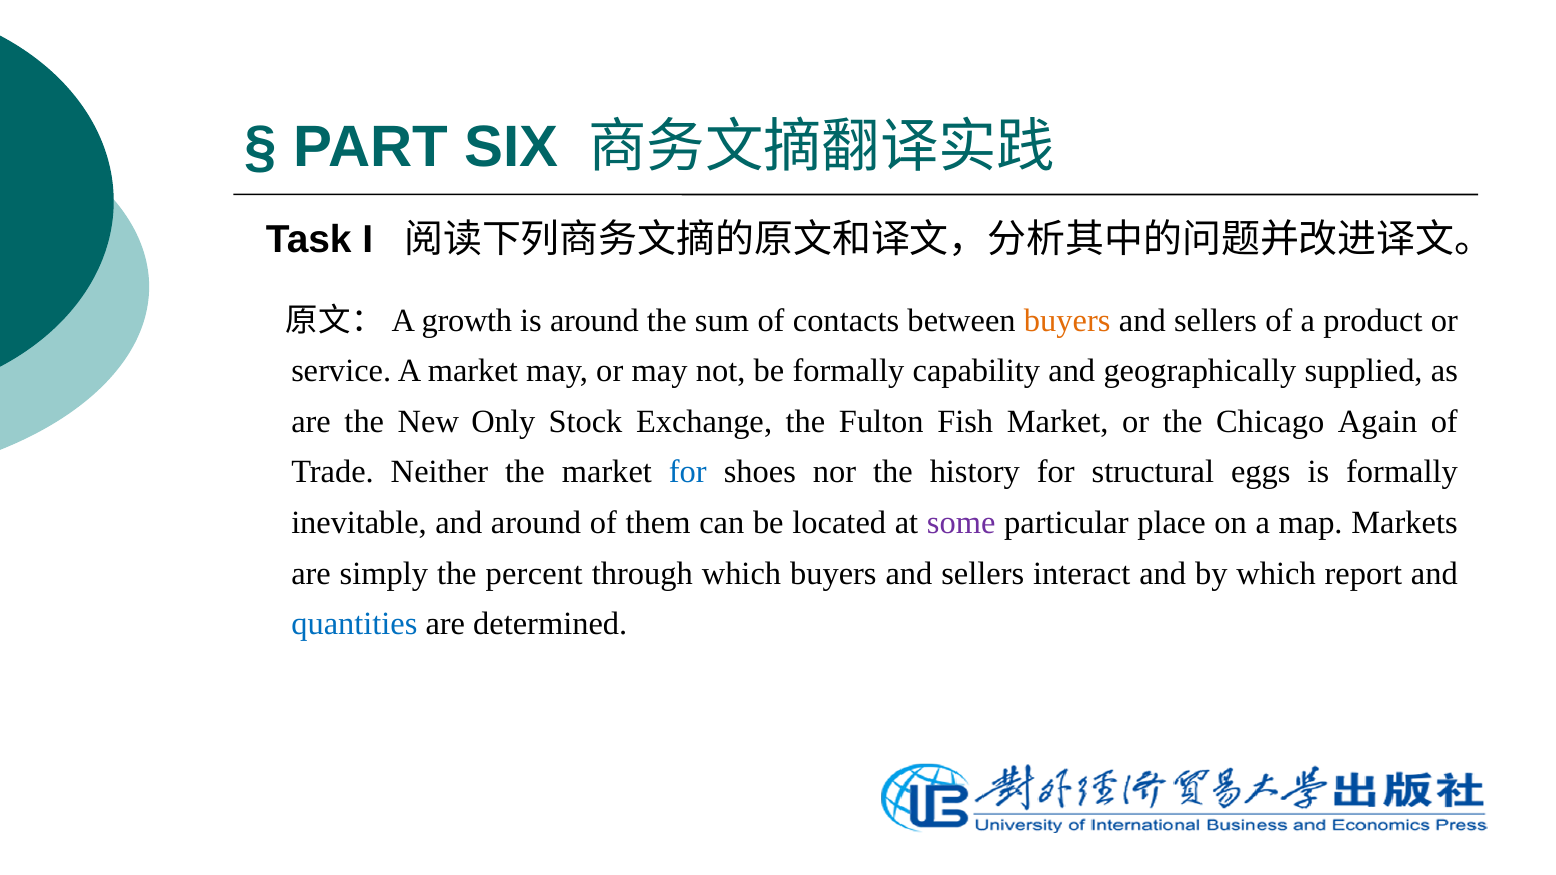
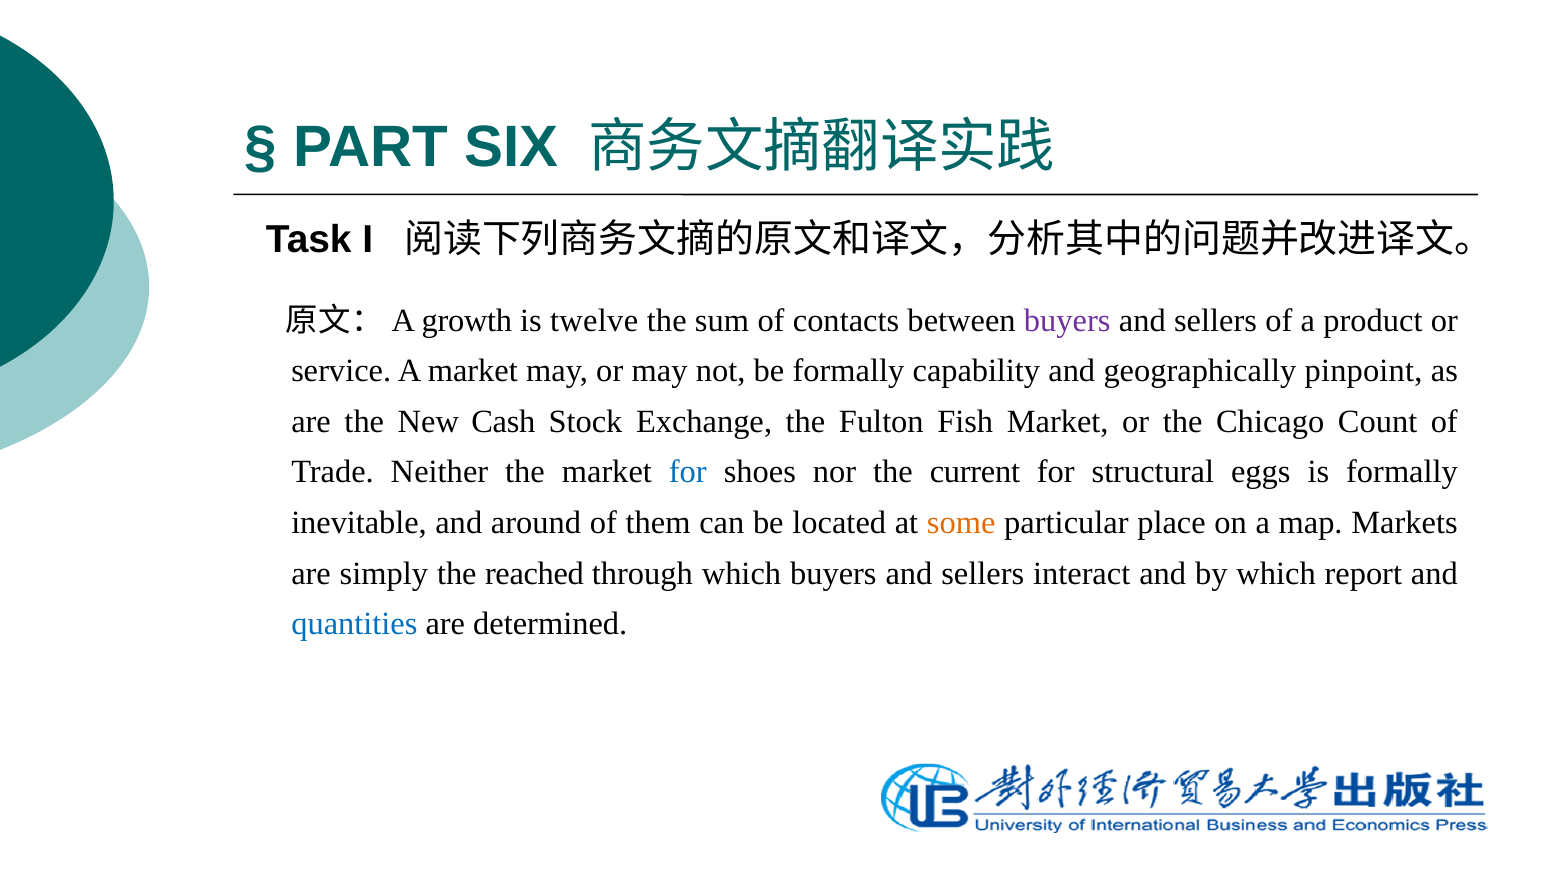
is around: around -> twelve (594, 321)
buyers colour: orange -> purple (1067, 321)
supplied: supplied -> pinpoint (1364, 371)
Only: Only -> Cash (503, 422)
Again: Again -> Count (1378, 422)
history: history -> current (975, 472)
some colour: purple -> orange (961, 523)
percent: percent -> reached (534, 574)
